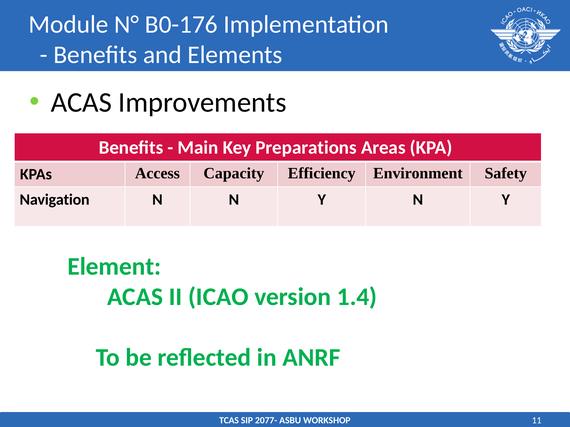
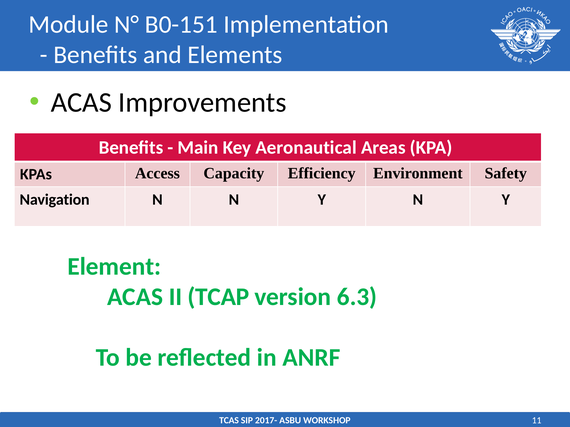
B0-176: B0-176 -> B0-151 (181, 25)
Preparations: Preparations -> Aeronautical (306, 148)
ICAO: ICAO -> TCAP (218, 297)
1.4: 1.4 -> 6.3 (357, 297)
2077-: 2077- -> 2017- (266, 421)
